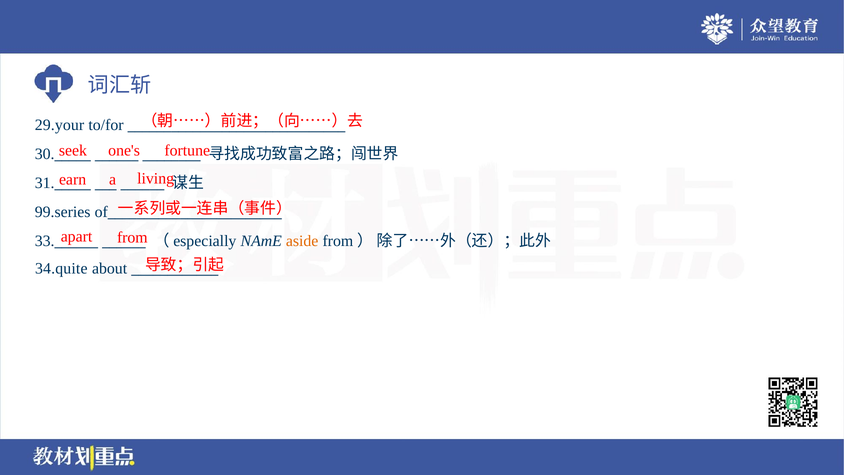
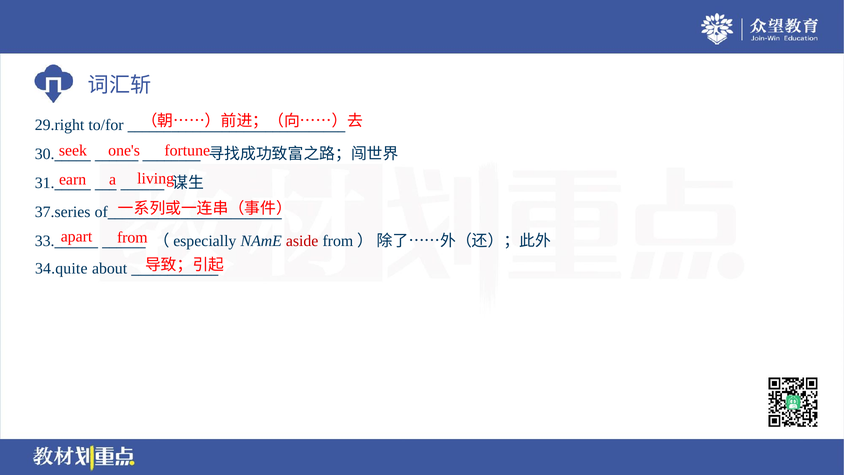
29.your: 29.your -> 29.right (60, 125)
99.series: 99.series -> 37.series (63, 212)
aside colour: orange -> red (302, 241)
